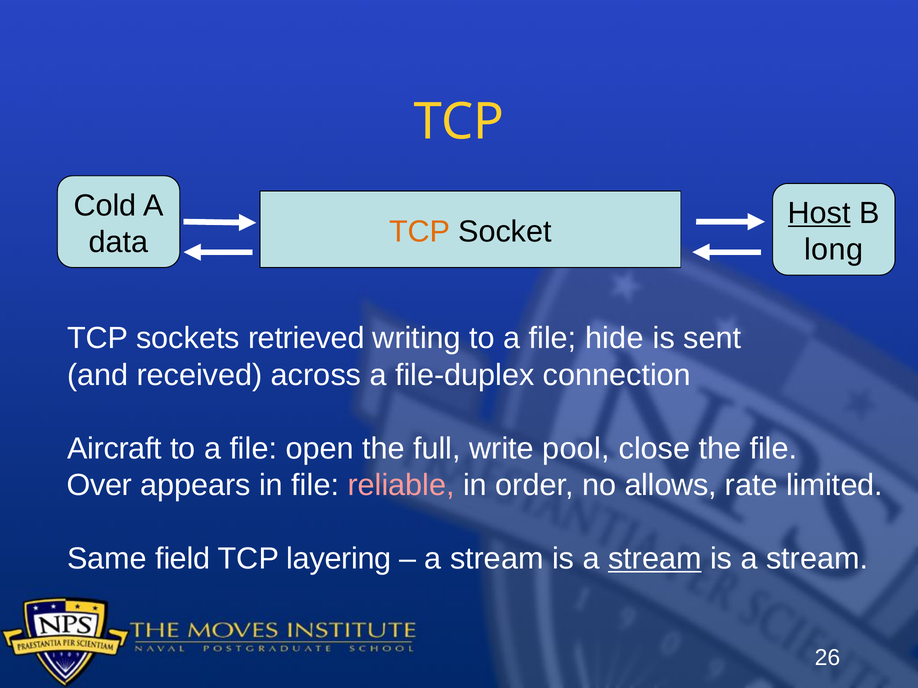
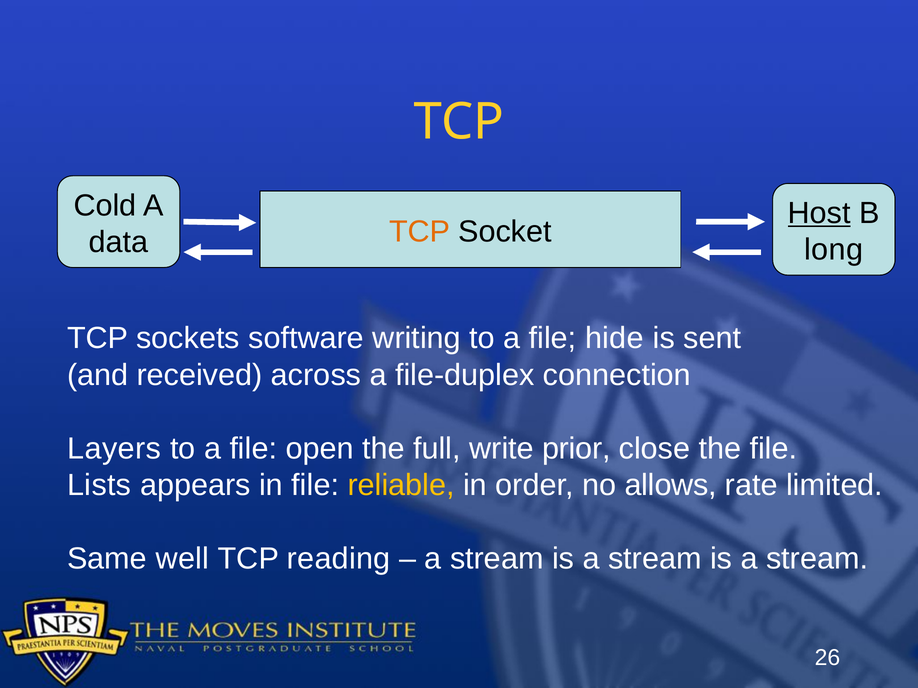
retrieved: retrieved -> software (306, 339)
Aircraft: Aircraft -> Layers (114, 449)
pool: pool -> prior (576, 449)
Over: Over -> Lists (99, 486)
reliable colour: pink -> yellow (401, 486)
field: field -> well (182, 559)
layering: layering -> reading (339, 559)
stream underline: present -> none (655, 559)
